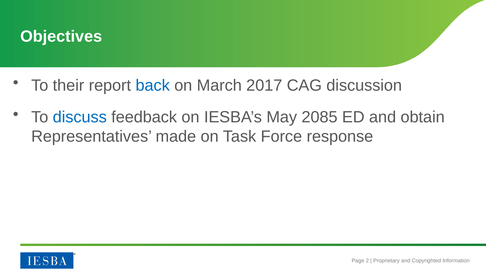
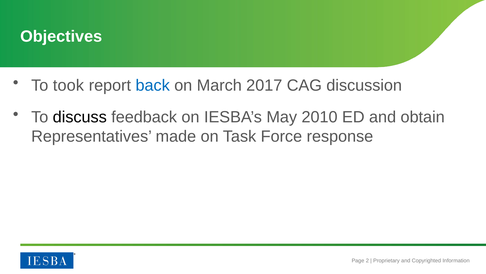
their: their -> took (68, 85)
discuss colour: blue -> black (80, 117)
2085: 2085 -> 2010 (320, 117)
